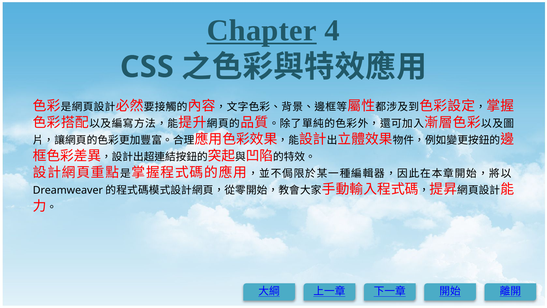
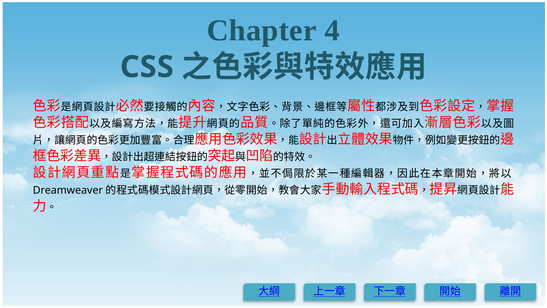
Chapter underline: present -> none (262, 30)
